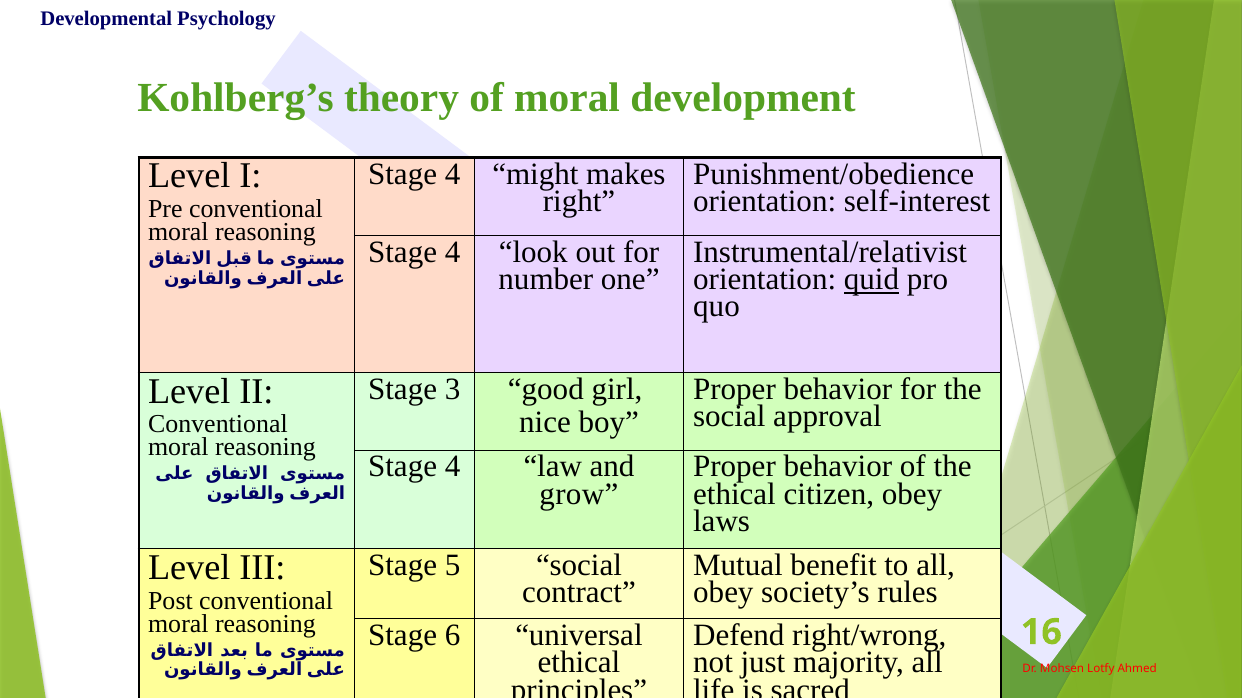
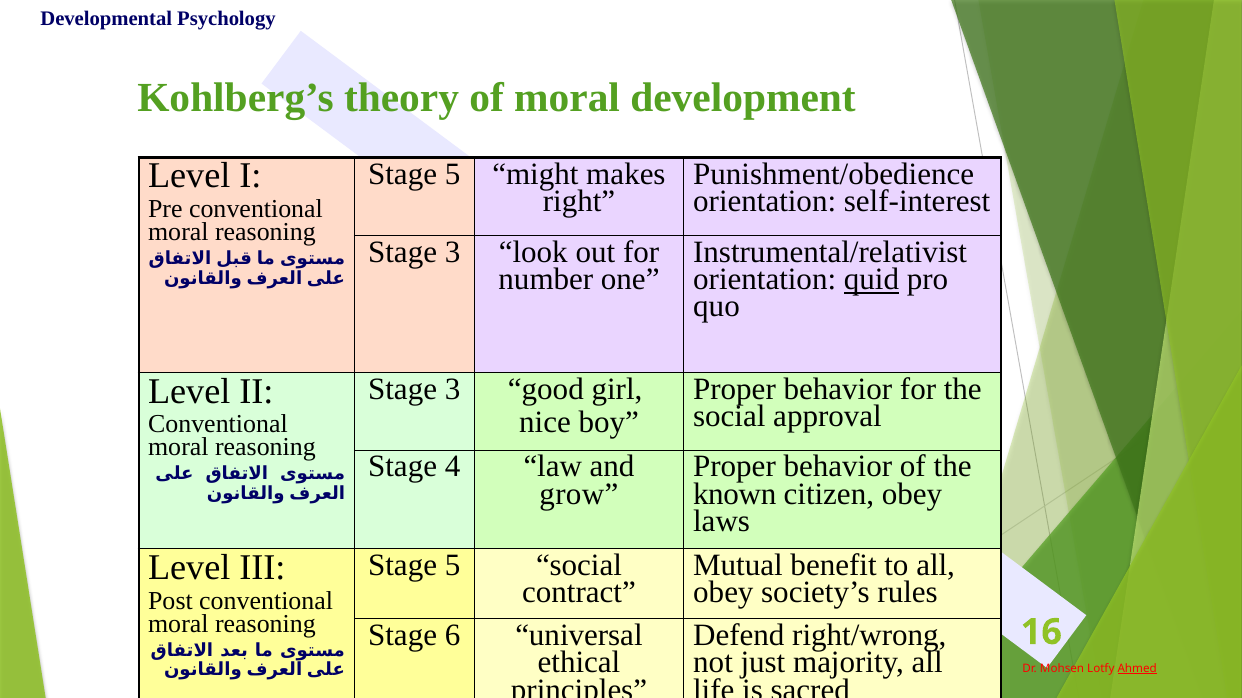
4: 4 -> 5 (453, 174)
4: 4 -> 3 (453, 252)
ethical: ethical -> known (735, 494)
Ahmed underline: none -> present (1137, 669)
